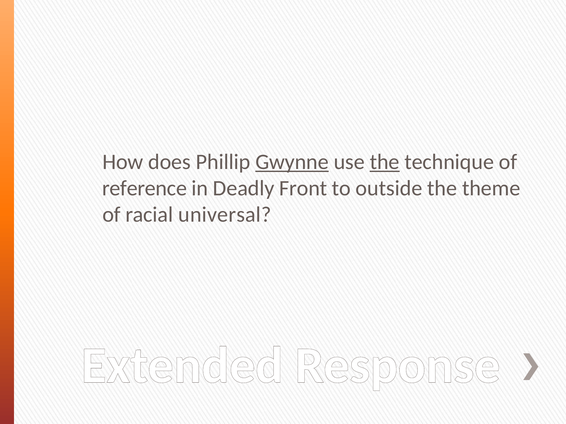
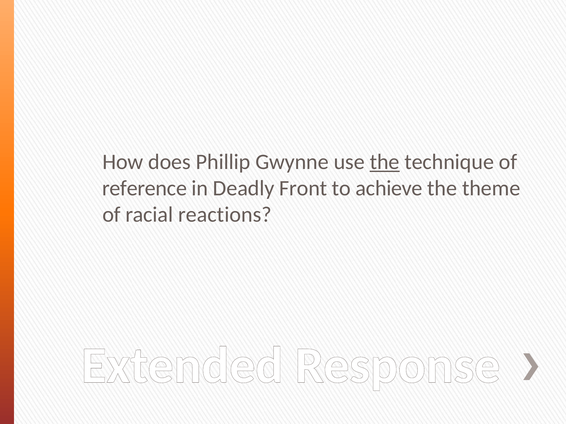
Gwynne underline: present -> none (292, 162)
outside: outside -> achieve (389, 188)
universal: universal -> reactions (225, 215)
